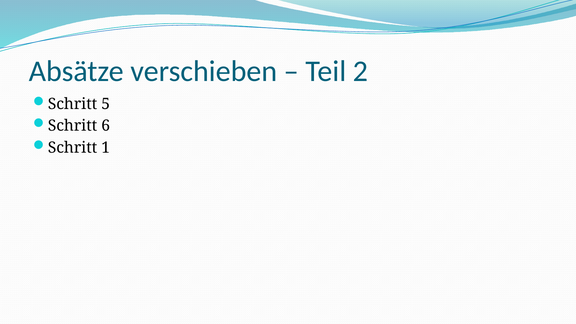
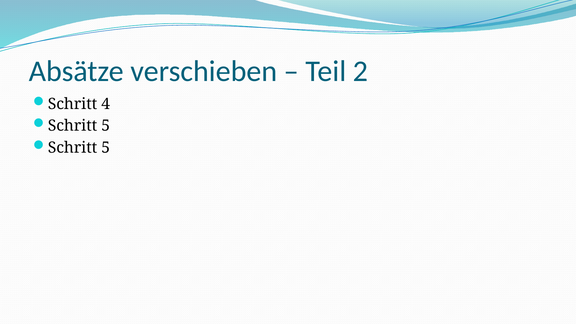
5: 5 -> 4 (106, 104)
6: 6 -> 5 (106, 126)
1: 1 -> 5 (106, 148)
